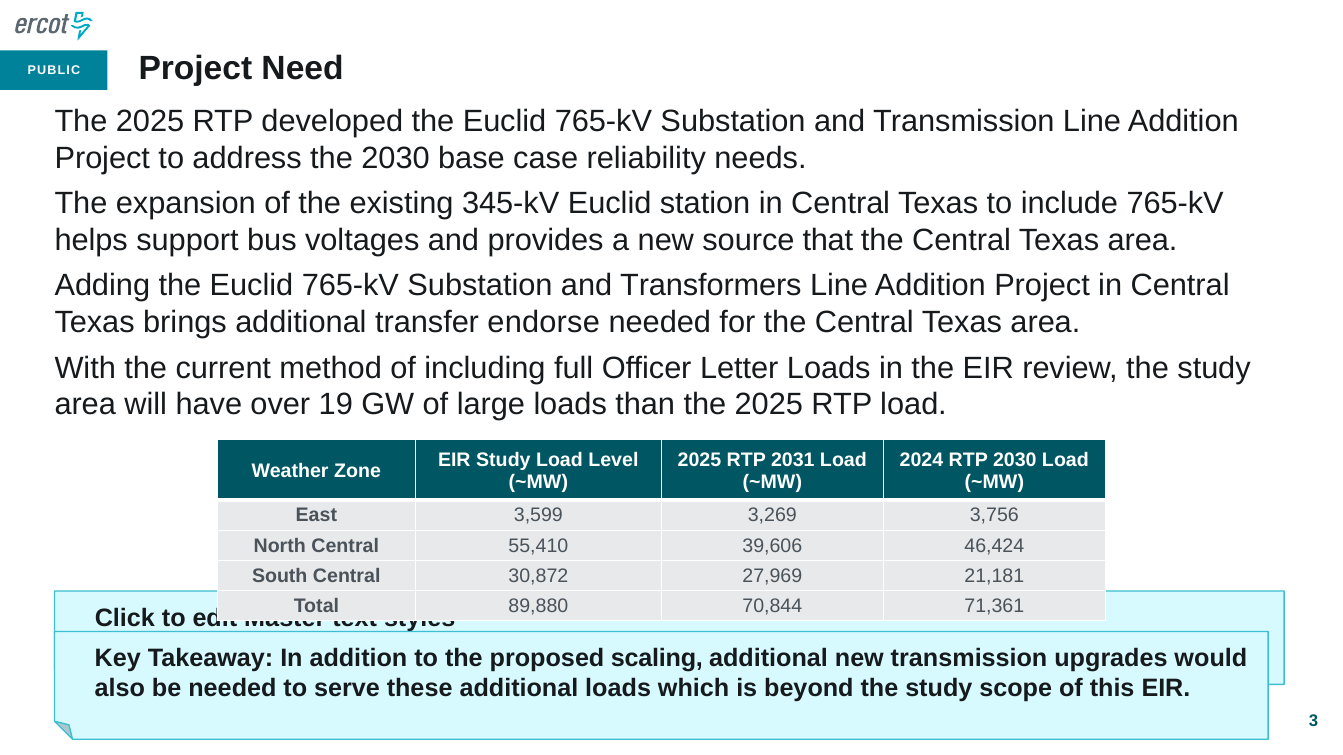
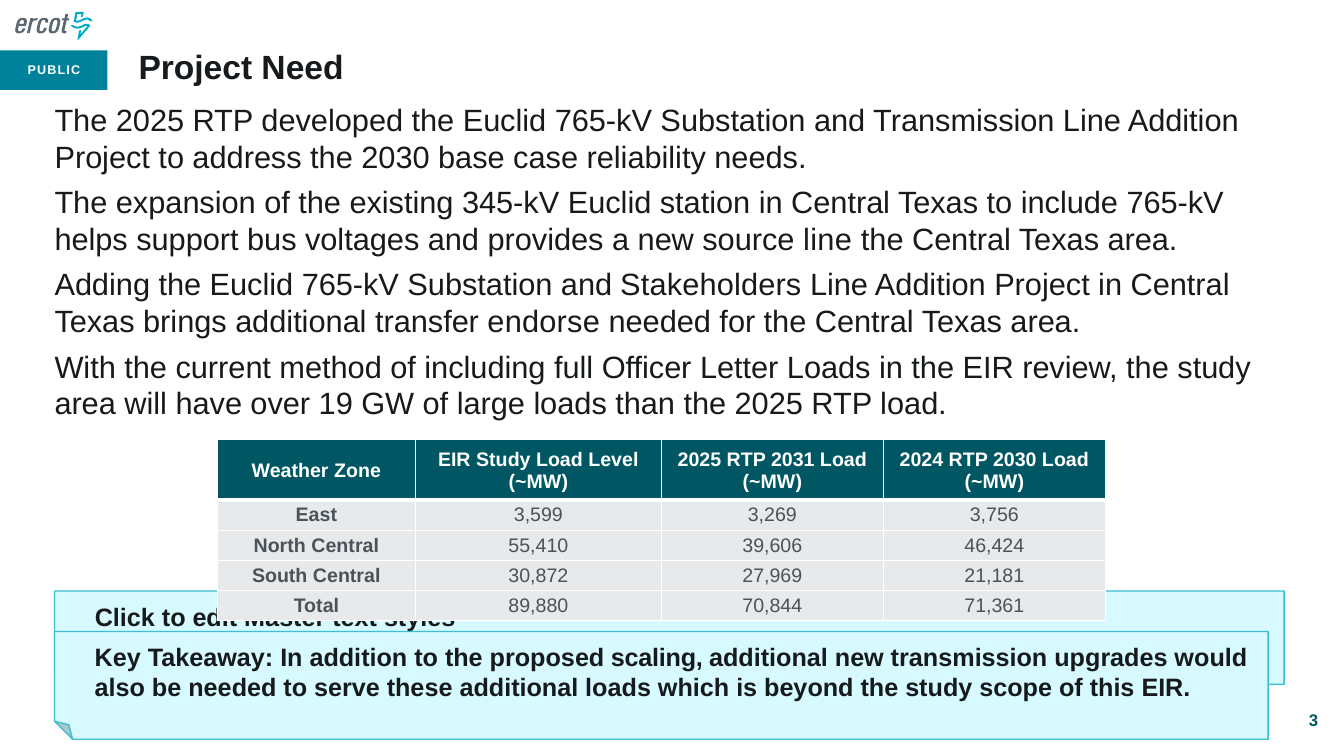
source that: that -> line (828, 241)
Transformers: Transformers -> Stakeholders (711, 286)
